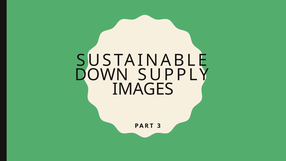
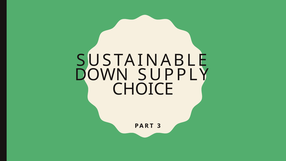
IMAGES: IMAGES -> CHOICE (143, 89)
